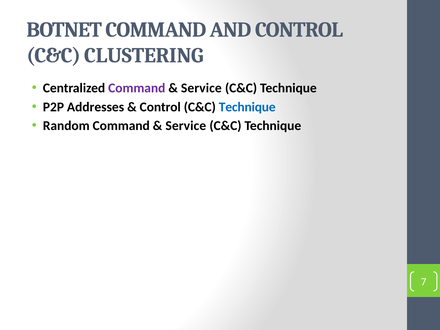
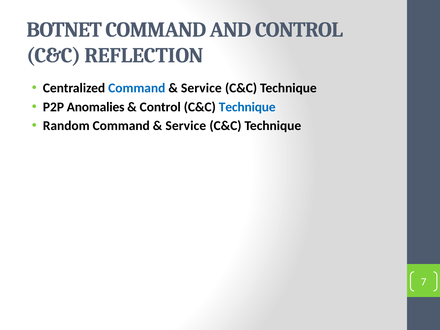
CLUSTERING: CLUSTERING -> REFLECTION (144, 55)
Command colour: purple -> blue (137, 88)
Addresses: Addresses -> Anomalies (96, 107)
